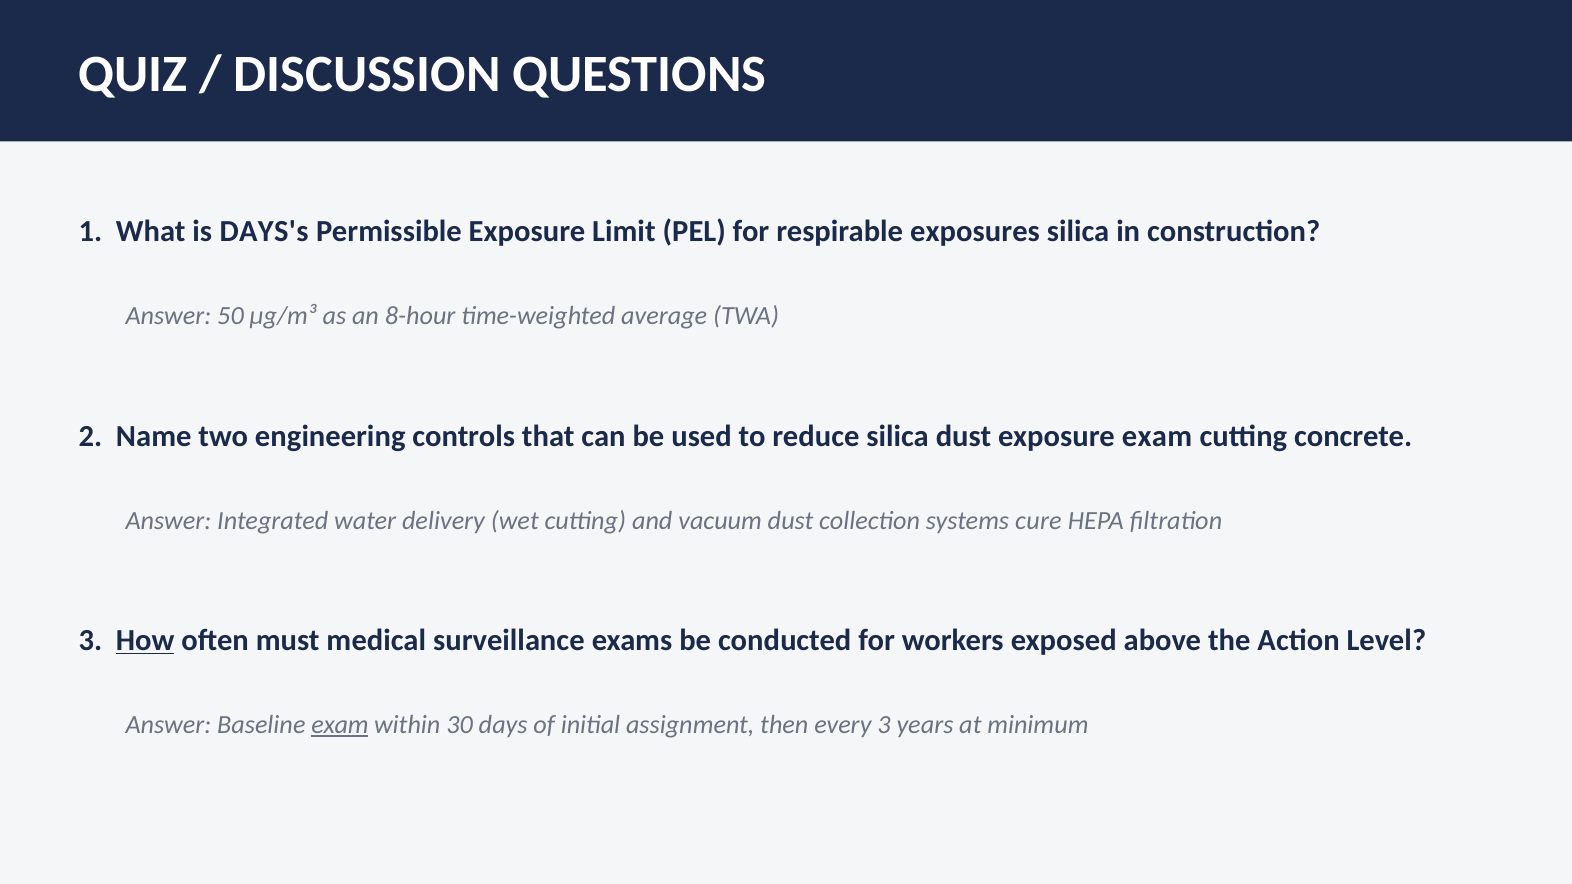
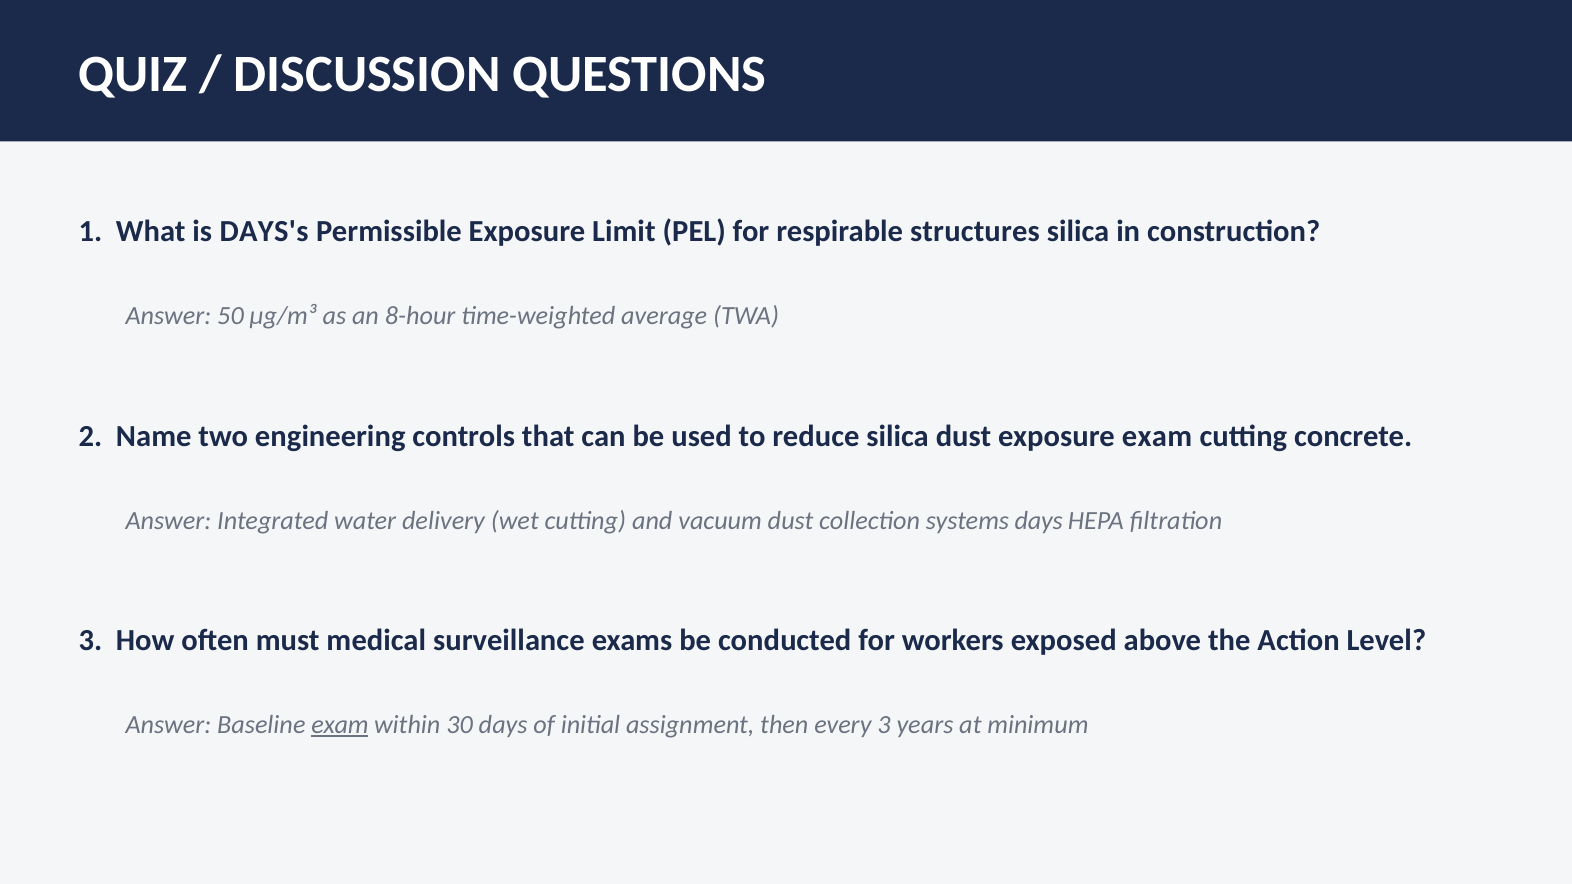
exposures: exposures -> structures (975, 232)
systems cure: cure -> days (1039, 521)
How underline: present -> none (145, 641)
